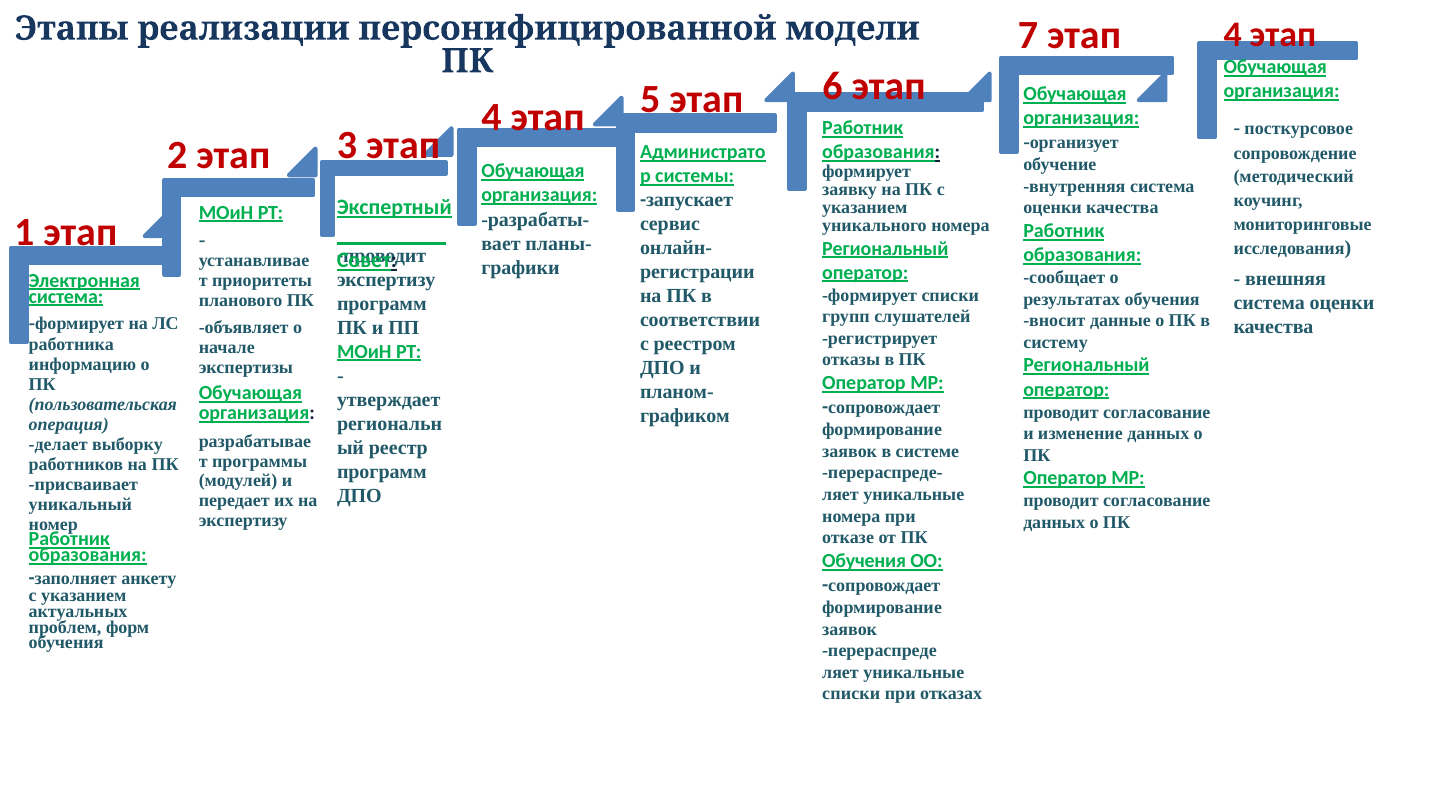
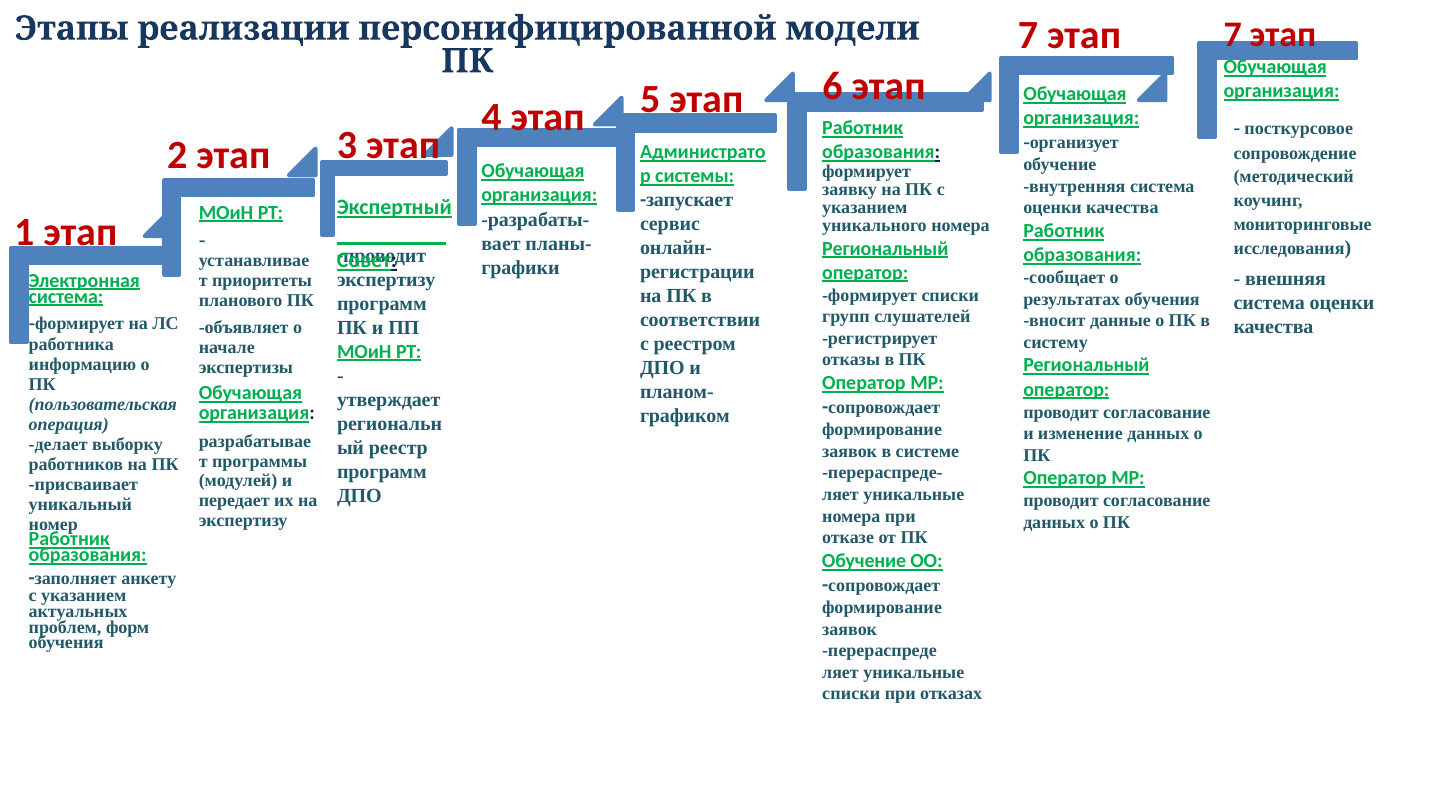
этап 4: 4 -> 7 (1233, 35)
Обучения: Обучения -> Обучение (864, 561)
